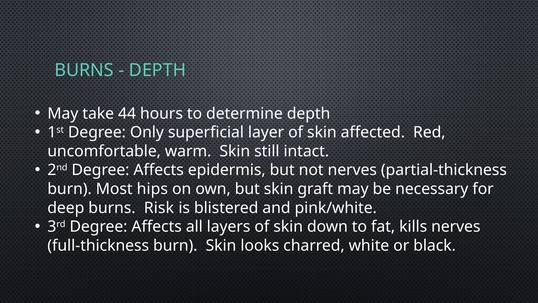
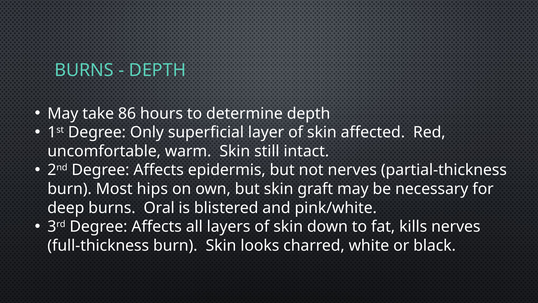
44: 44 -> 86 (127, 113)
Risk: Risk -> Oral (159, 208)
